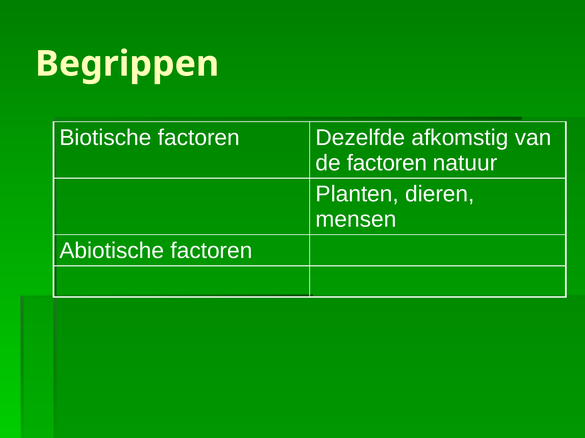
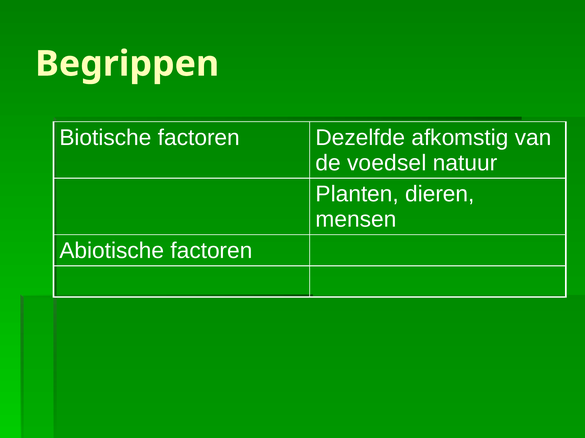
de factoren: factoren -> voedsel (387, 163)
